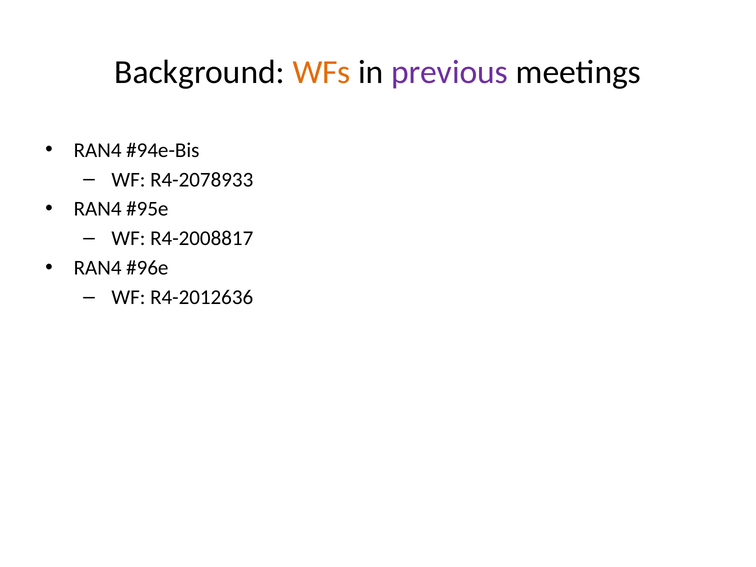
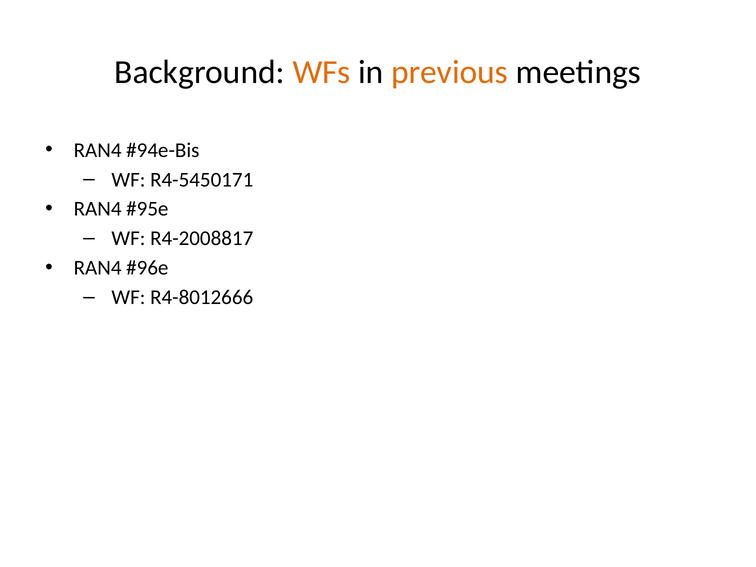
previous colour: purple -> orange (450, 72)
R4-2078933: R4-2078933 -> R4-5450171 (202, 180)
R4-2012636: R4-2012636 -> R4-8012666 (202, 297)
